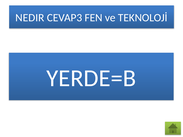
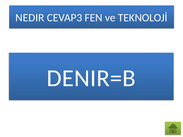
YERDE=B: YERDE=B -> DENIR=B (91, 78)
